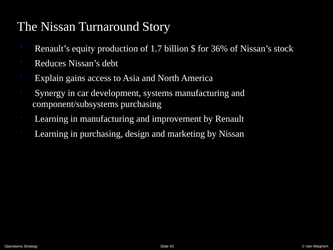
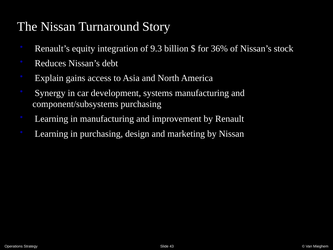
production: production -> integration (118, 48)
1.7: 1.7 -> 9.3 (156, 48)
